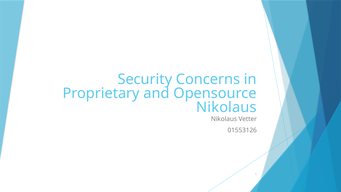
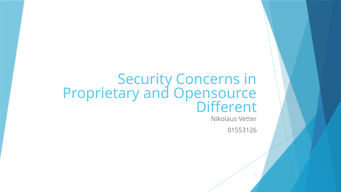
Nikolaus: Nikolaus -> Different (226, 107)
